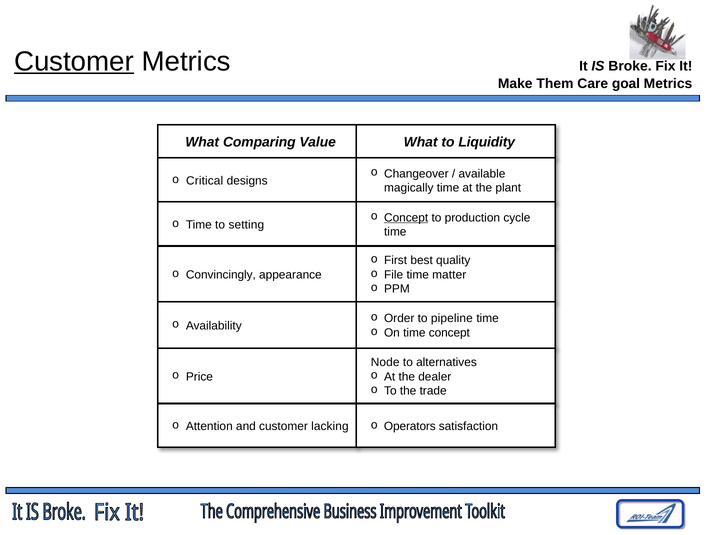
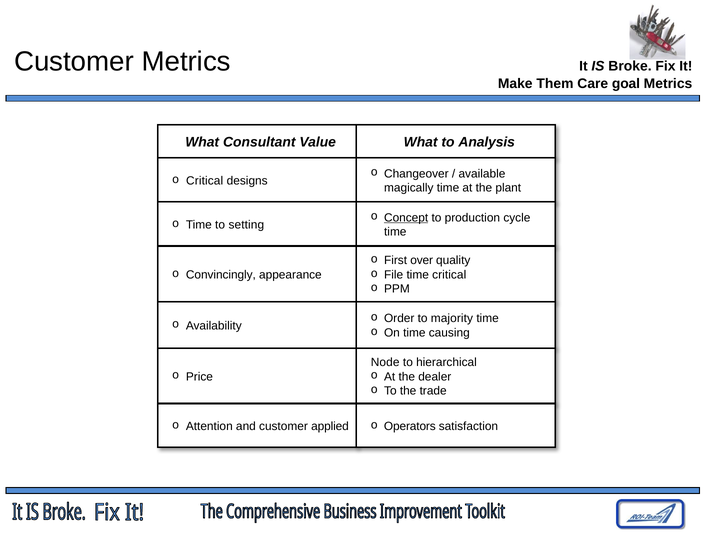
Customer underline: present -> none (74, 61)
Comparing: Comparing -> Consultant (259, 142)
Liquidity: Liquidity -> Analysis (487, 142)
best: best -> over (422, 260)
time matter: matter -> critical (449, 275)
pipeline: pipeline -> majority (452, 318)
time concept: concept -> causing (449, 333)
alternatives: alternatives -> hierarchical (446, 362)
lacking: lacking -> applied (330, 426)
